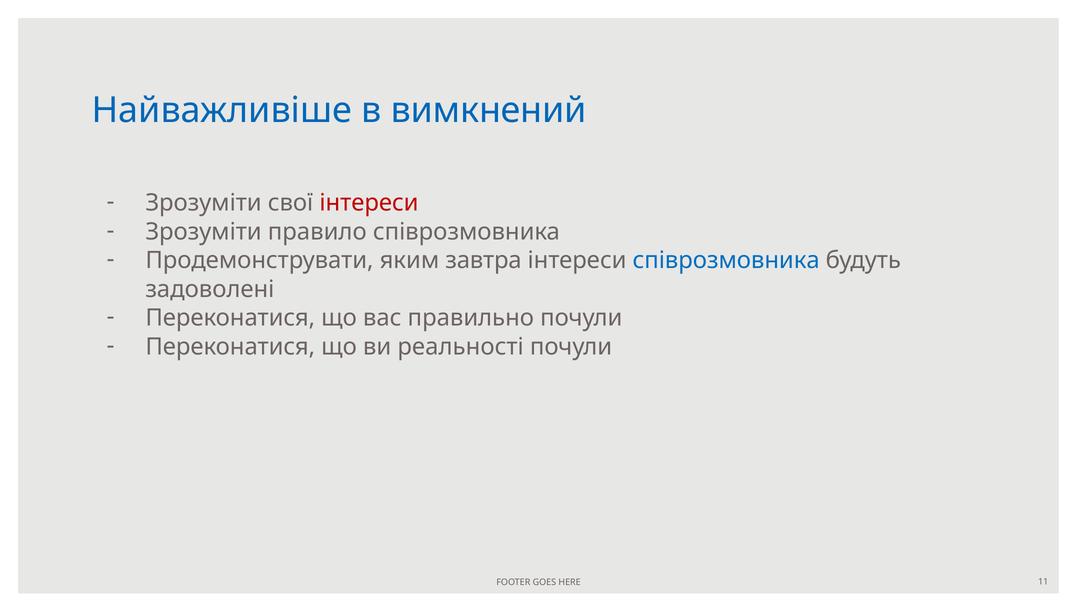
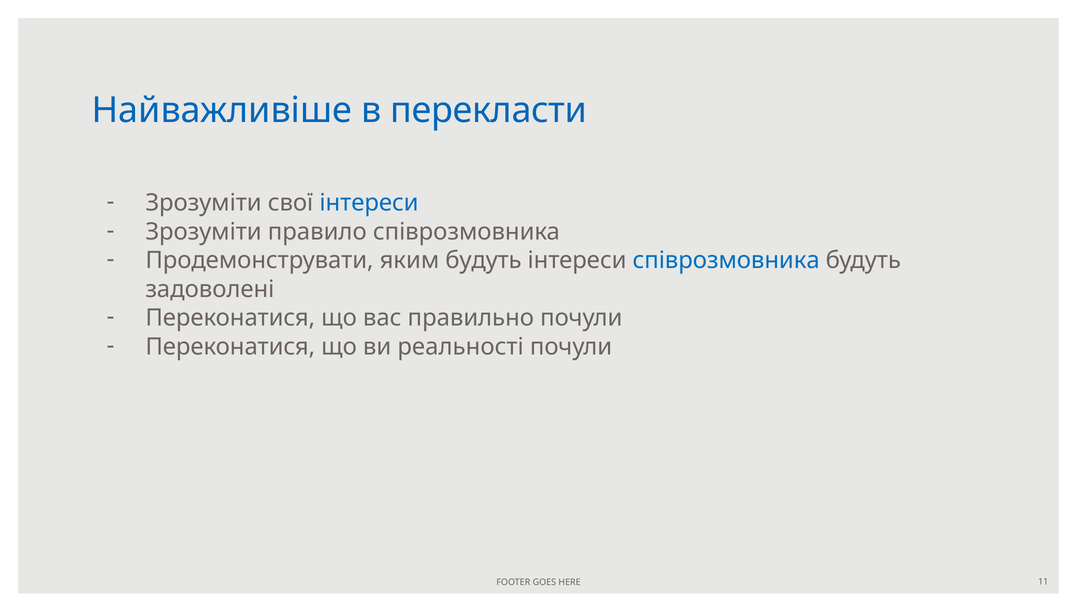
вимкнений: вимкнений -> перекласти (489, 110)
інтереси colour: red -> blue (369, 203)
яким завтра: завтра -> будуть (483, 260)
